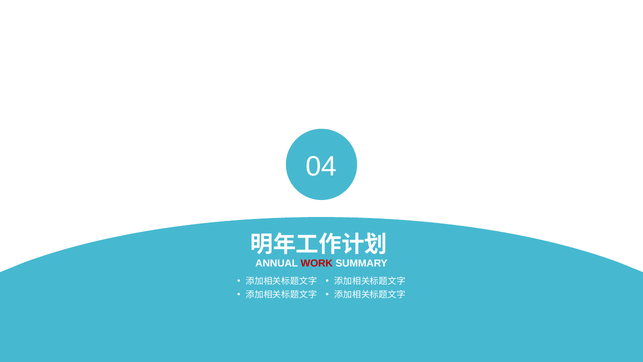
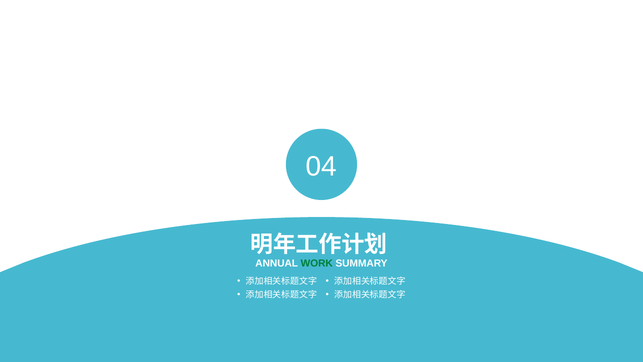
WORK colour: red -> green (317, 263)
